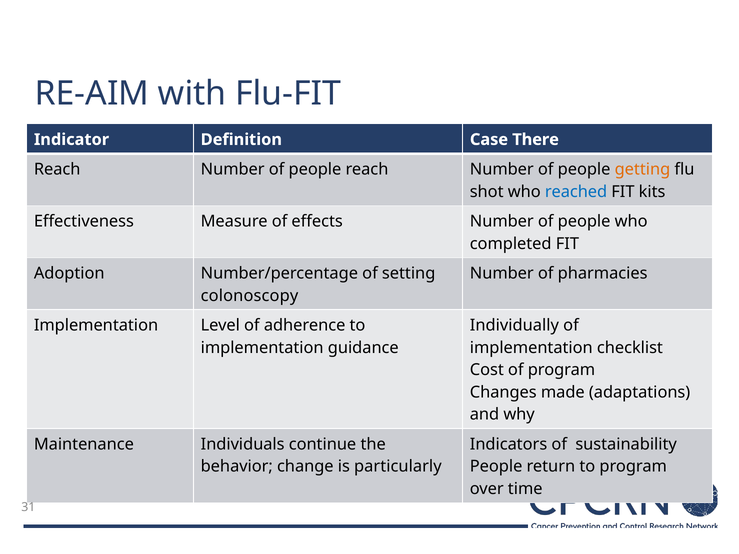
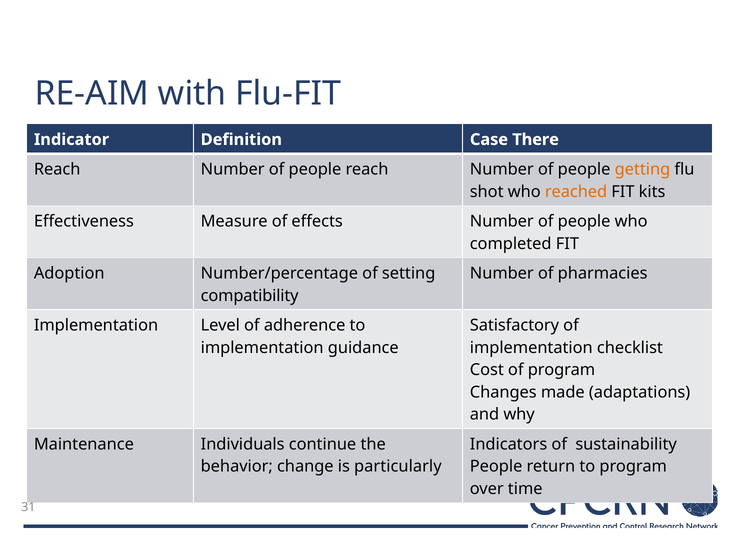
reached colour: blue -> orange (576, 192)
colonoscopy: colonoscopy -> compatibility (250, 296)
Individually: Individually -> Satisfactory (514, 326)
